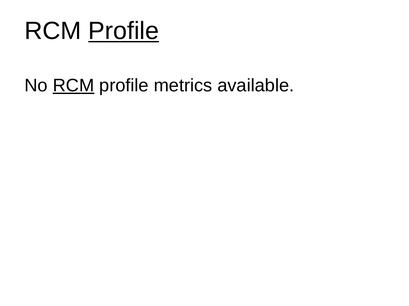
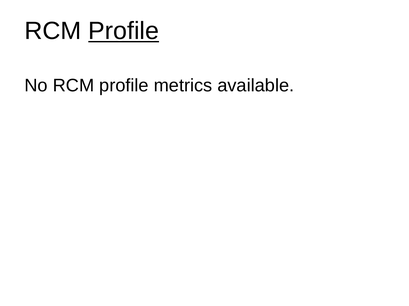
RCM underline: present -> none (73, 86)
